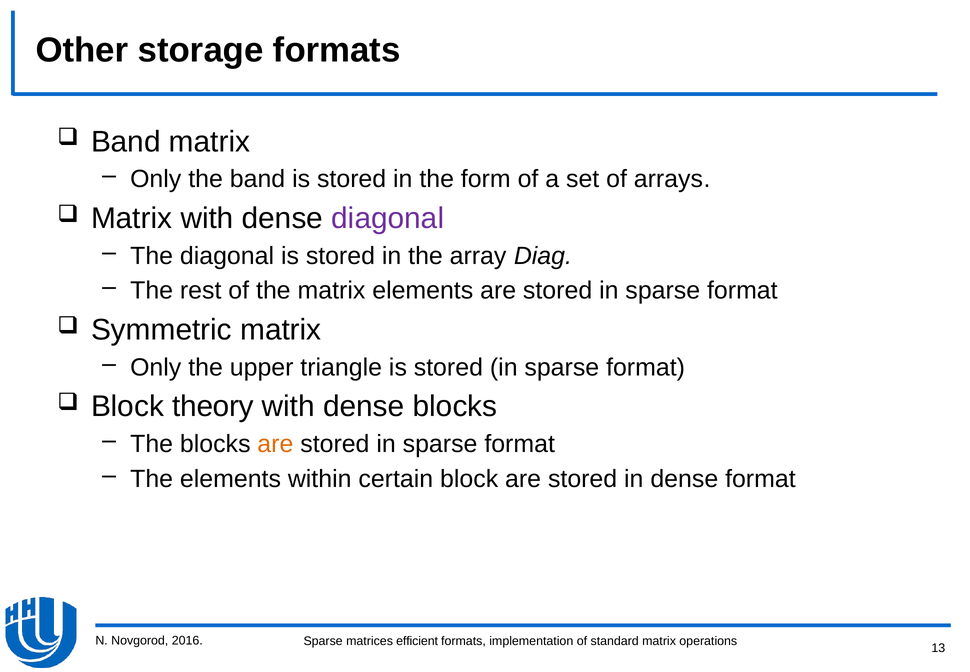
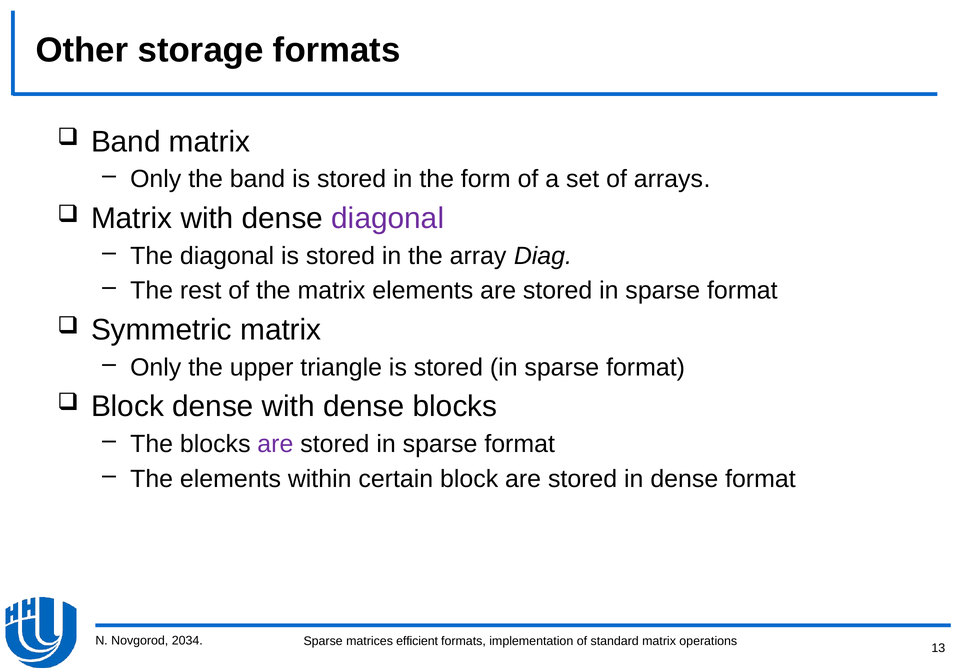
Block theory: theory -> dense (213, 406)
are colour: orange -> purple (275, 444)
2016: 2016 -> 2034 (187, 640)
